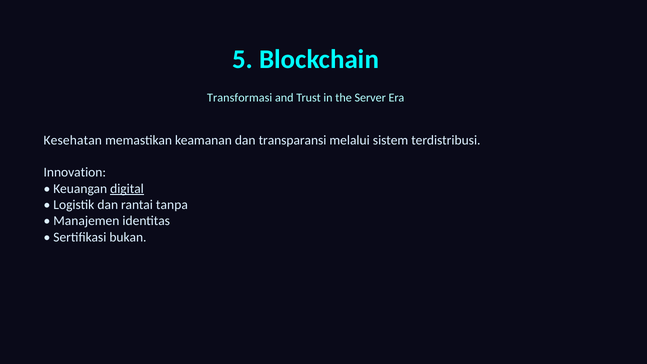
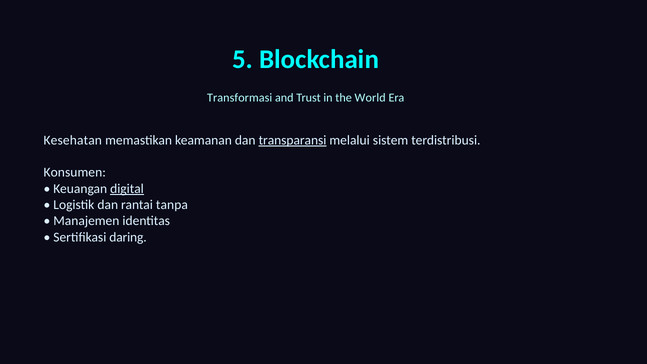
Server: Server -> World (370, 98)
transparansi underline: none -> present (293, 140)
Innovation: Innovation -> Konsumen (75, 172)
bukan: bukan -> daring (128, 237)
